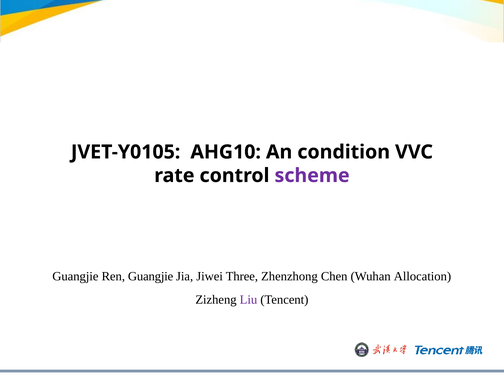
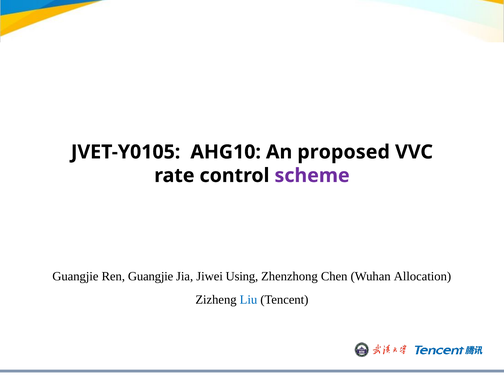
condition: condition -> proposed (344, 152)
Three: Three -> Using (242, 276)
Liu colour: purple -> blue (248, 300)
